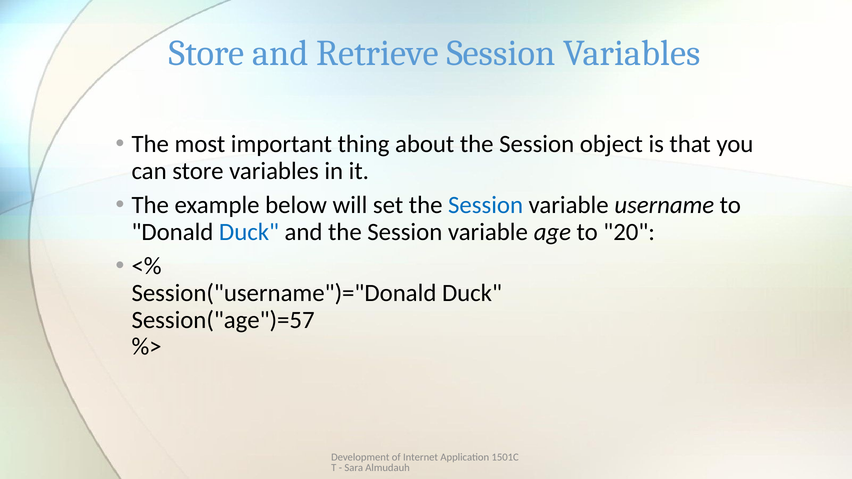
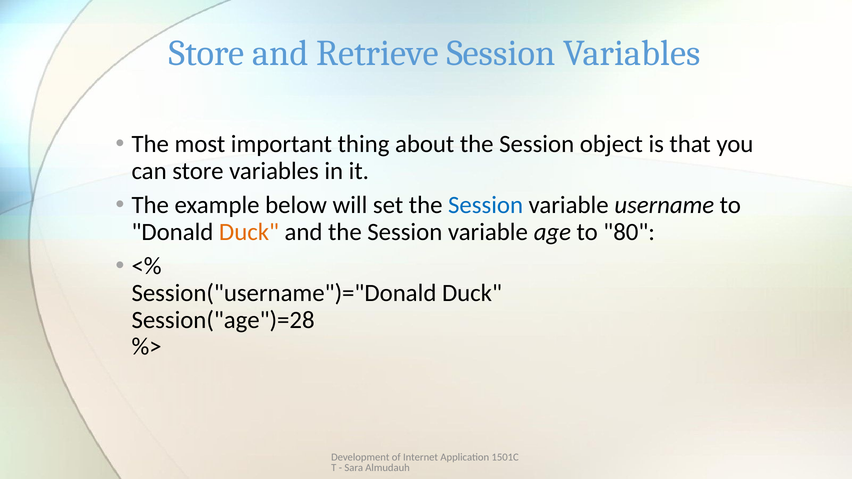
Duck colour: blue -> orange (249, 232)
20: 20 -> 80 (629, 232)
Session("age")=57: Session("age")=57 -> Session("age")=28 (223, 320)
